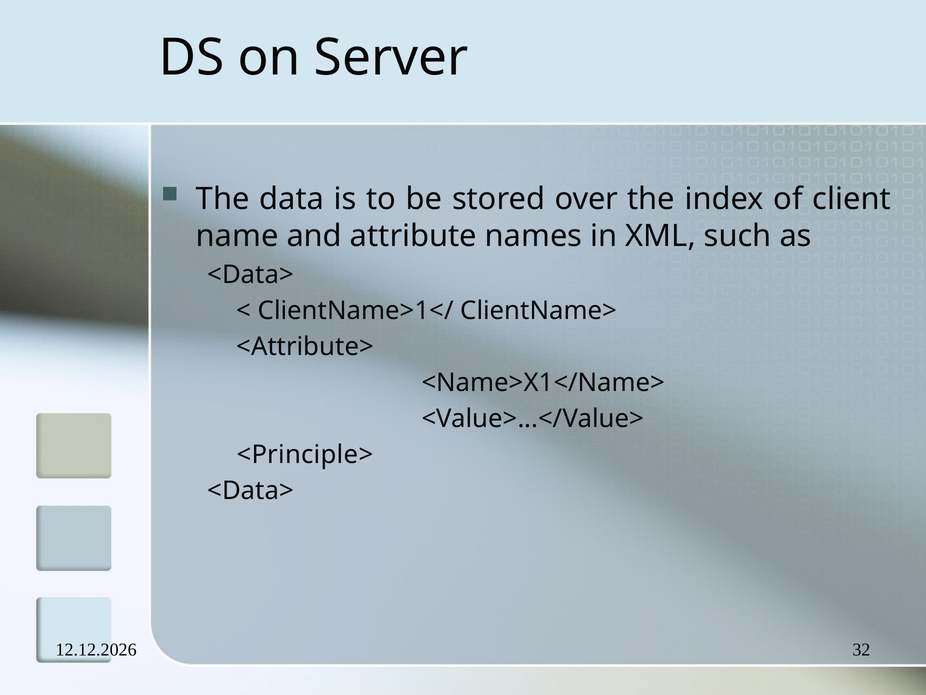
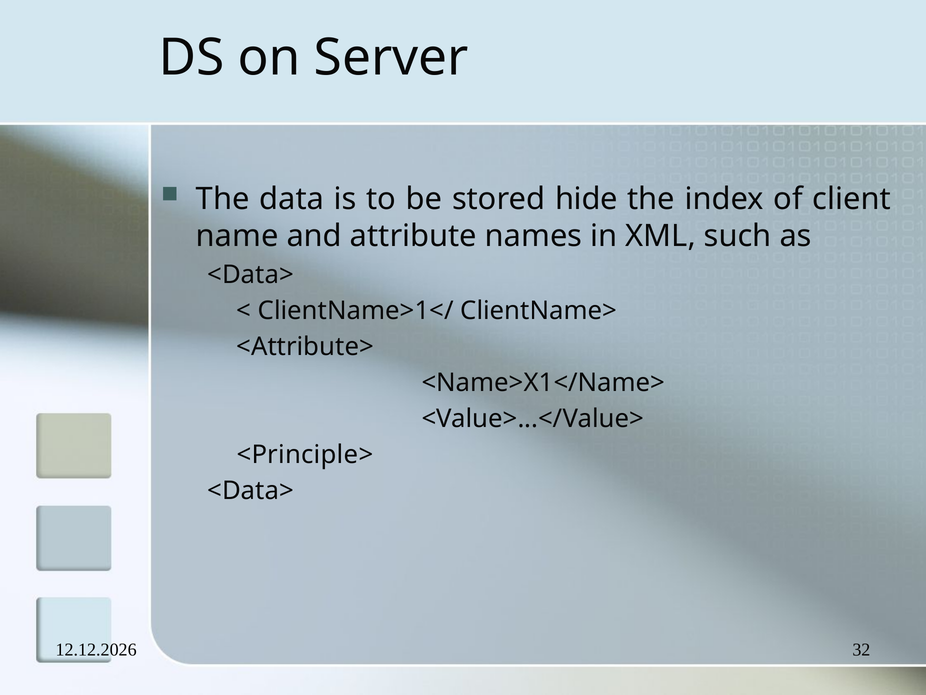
over: over -> hide (586, 199)
